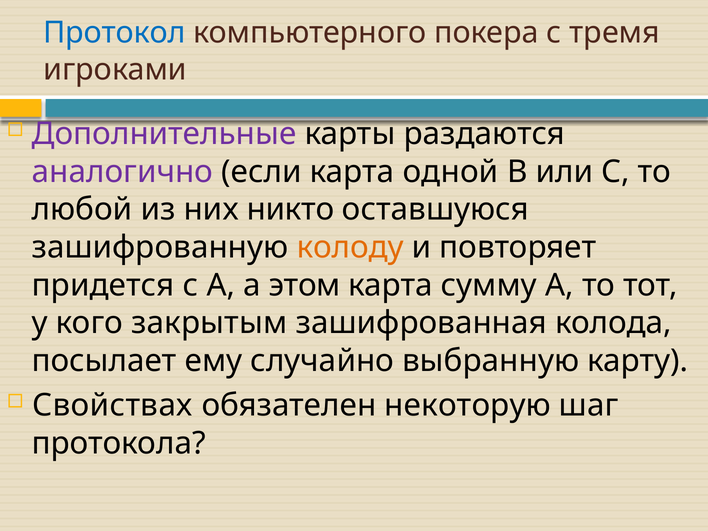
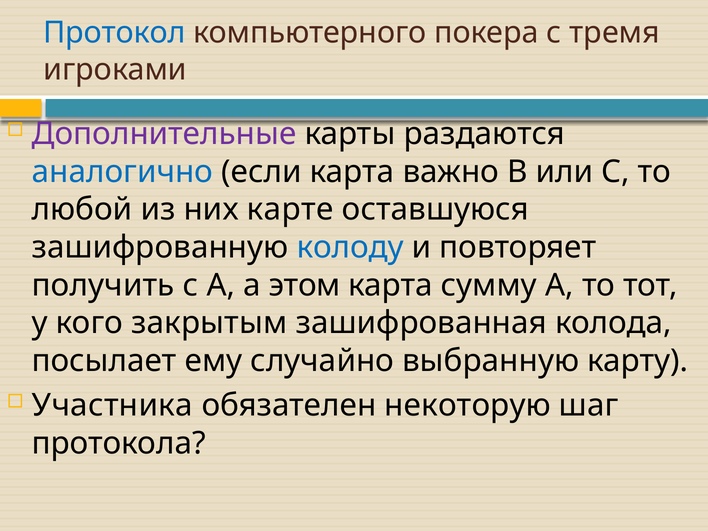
аналогично colour: purple -> blue (122, 172)
одной: одной -> важно (451, 172)
никто: никто -> карте (290, 210)
колоду colour: orange -> blue (350, 247)
придется: придется -> получить (103, 285)
Свойствах: Свойствах -> Участника (112, 405)
